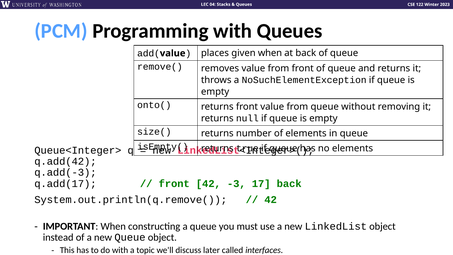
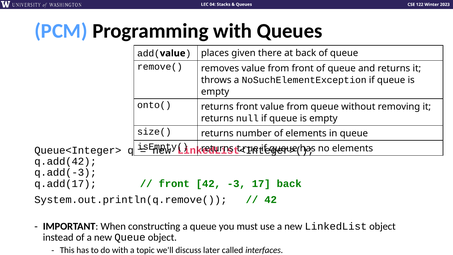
given when: when -> there (270, 53)
